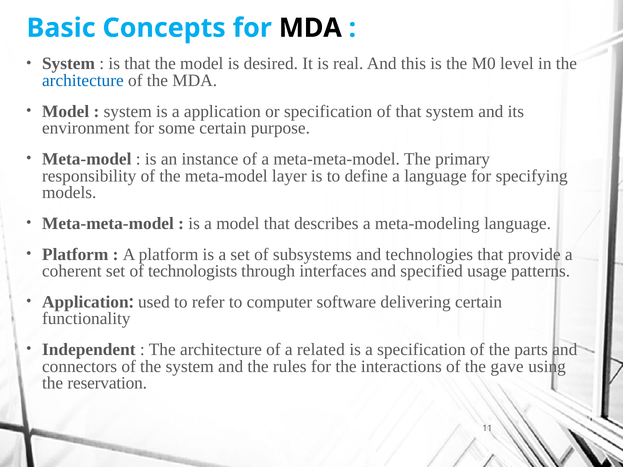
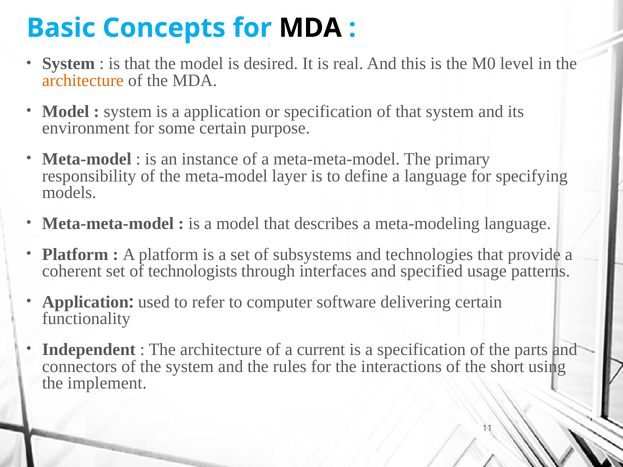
architecture colour: blue -> orange (83, 81)
related: related -> current (321, 350)
gave: gave -> short (507, 367)
reservation: reservation -> implement (107, 383)
